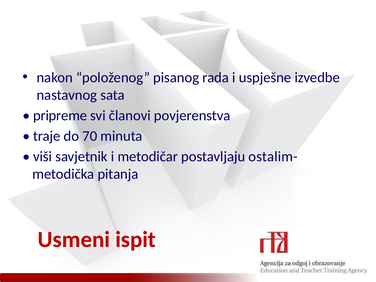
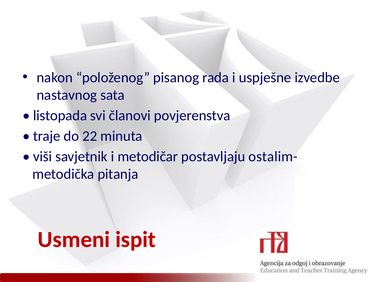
pripreme: pripreme -> listopada (60, 115)
70: 70 -> 22 (90, 136)
